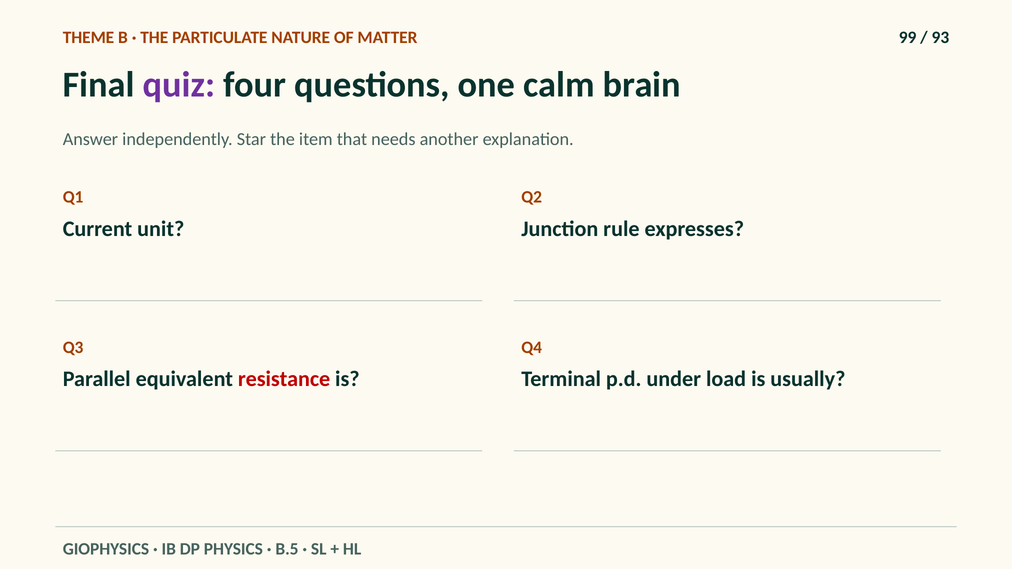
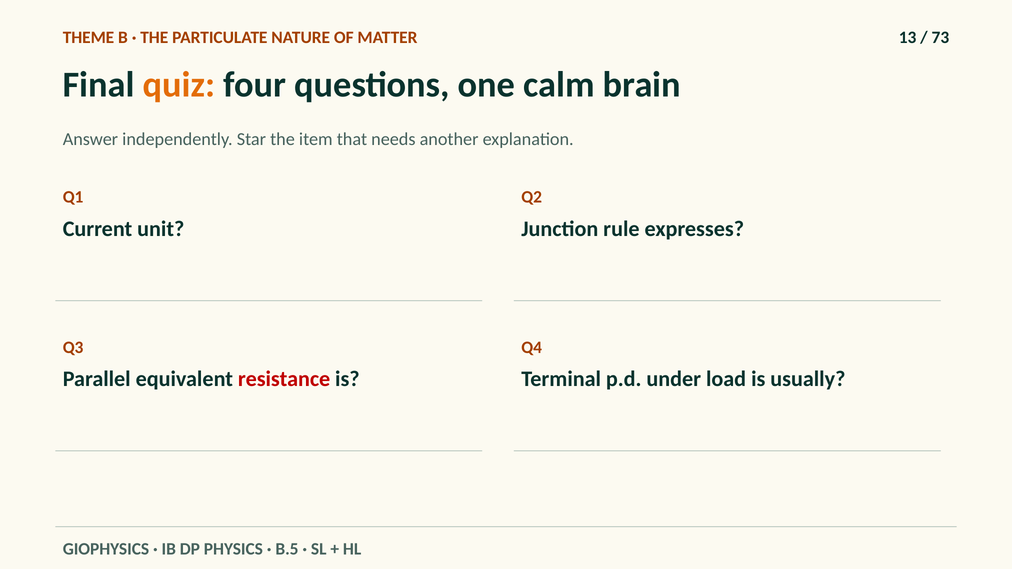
99: 99 -> 13 (908, 38)
93: 93 -> 73 (940, 38)
quiz colour: purple -> orange (179, 85)
